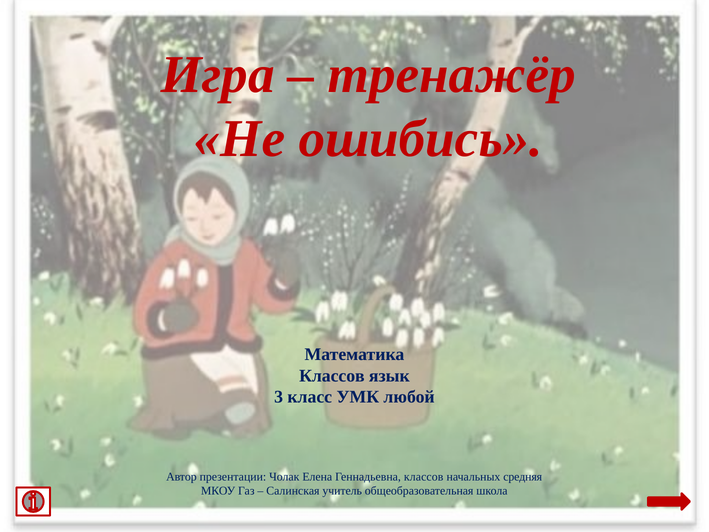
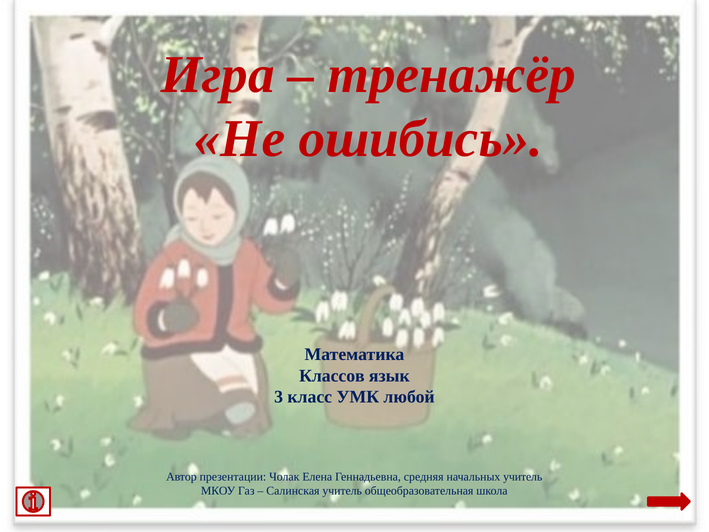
Геннадьевна классов: классов -> средняя (424, 477)
начальных средняя: средняя -> учитель (523, 477)
